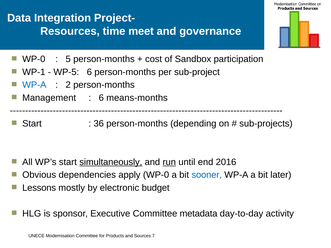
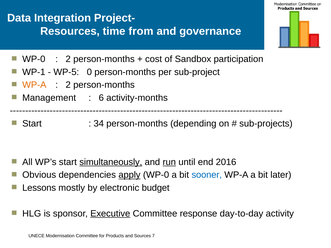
meet: meet -> from (141, 31)
5: 5 -> 2 (68, 59)
WP-5 6: 6 -> 0 (89, 72)
WP-A colour: blue -> orange (34, 85)
means-months: means-months -> activity-months (137, 98)
36: 36 -> 34 (99, 124)
apply underline: none -> present (129, 175)
Executive underline: none -> present (110, 214)
metadata: metadata -> response (199, 214)
